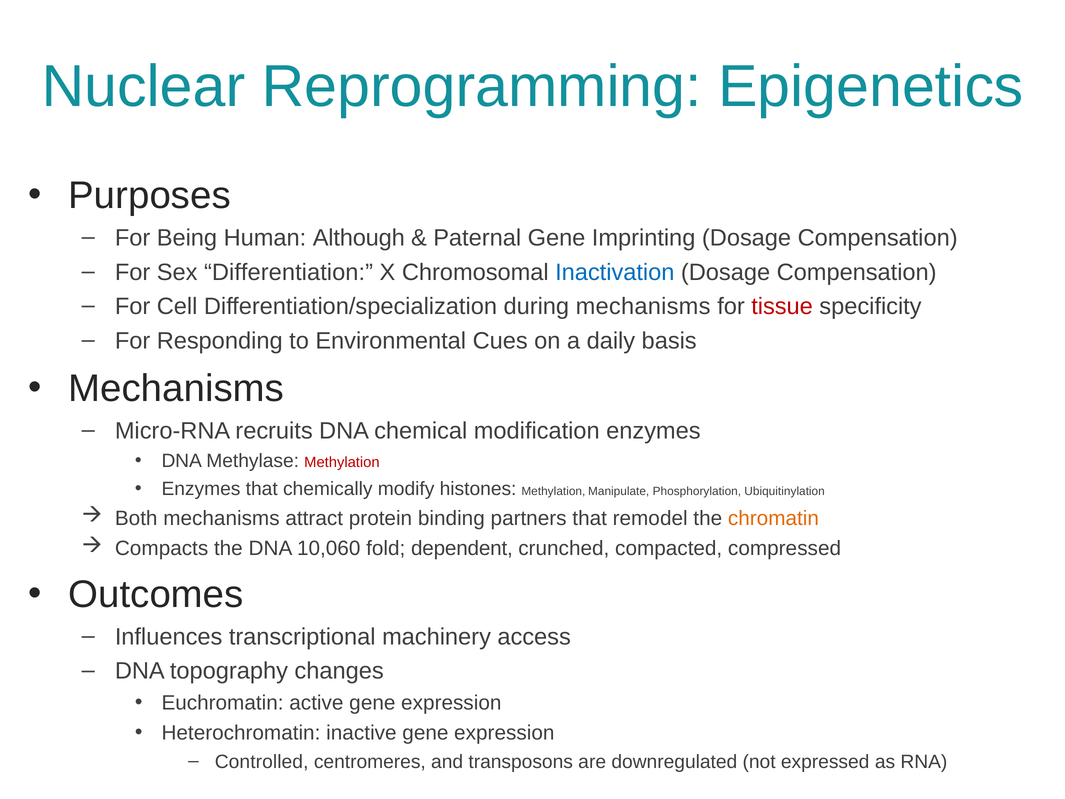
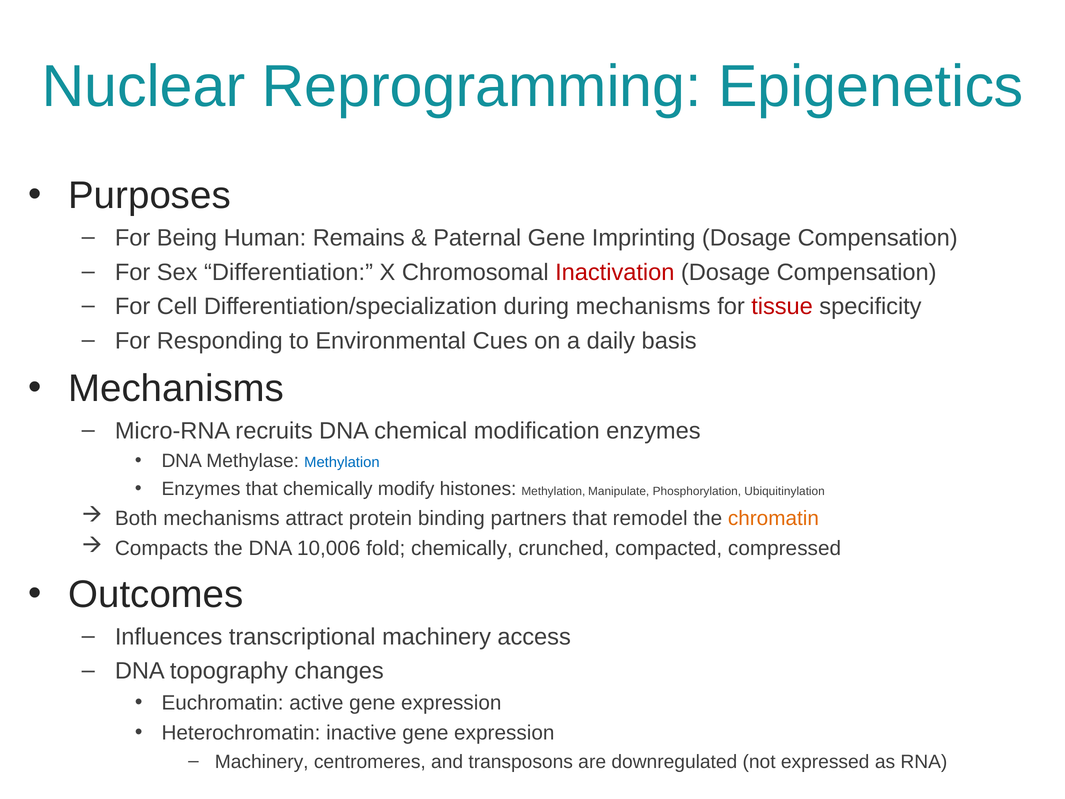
Although: Although -> Remains (359, 238)
Inactivation colour: blue -> red (615, 272)
Methylation colour: red -> blue (342, 462)
10,060: 10,060 -> 10,006 (329, 548)
fold dependent: dependent -> chemically (462, 548)
Controlled: Controlled -> Machinery (262, 761)
